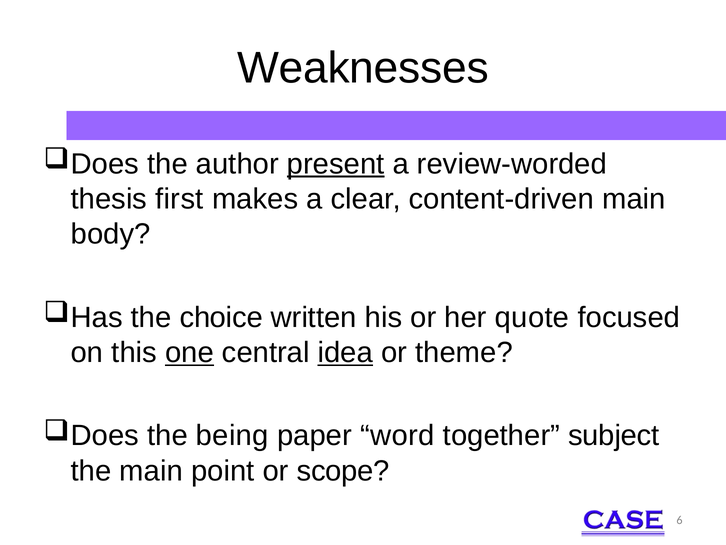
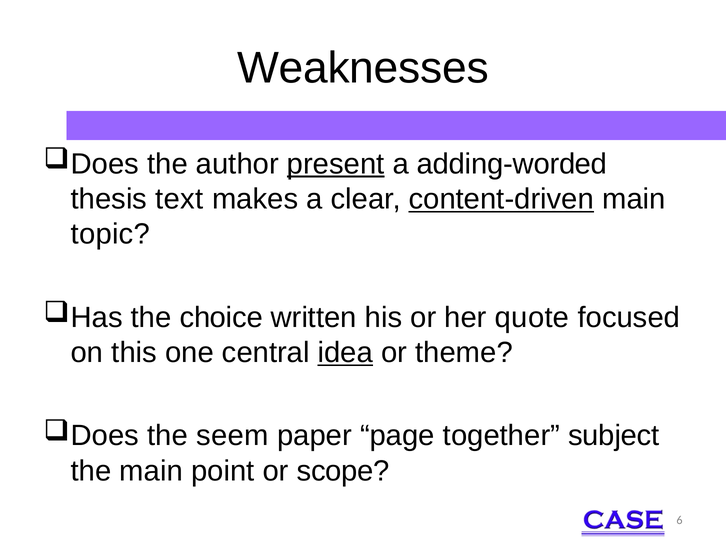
review-worded: review-worded -> adding-worded (512, 164)
first: first -> text (179, 199)
content-driven underline: none -> present (501, 199)
body: body -> topic (110, 234)
one underline: present -> none (189, 352)
being: being -> seem (232, 435)
word: word -> page (397, 435)
